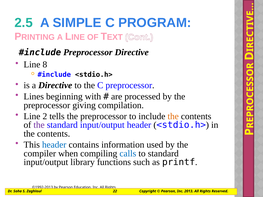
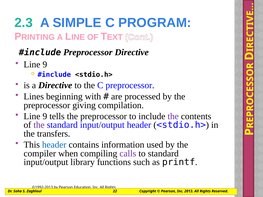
2.5: 2.5 -> 2.3 (24, 23)
8: 8 -> 9 (45, 64)
2: 2 -> 9 (45, 116)
the colour: orange -> purple (173, 116)
contents: contents -> transfers (54, 134)
calls colour: blue -> purple (128, 154)
